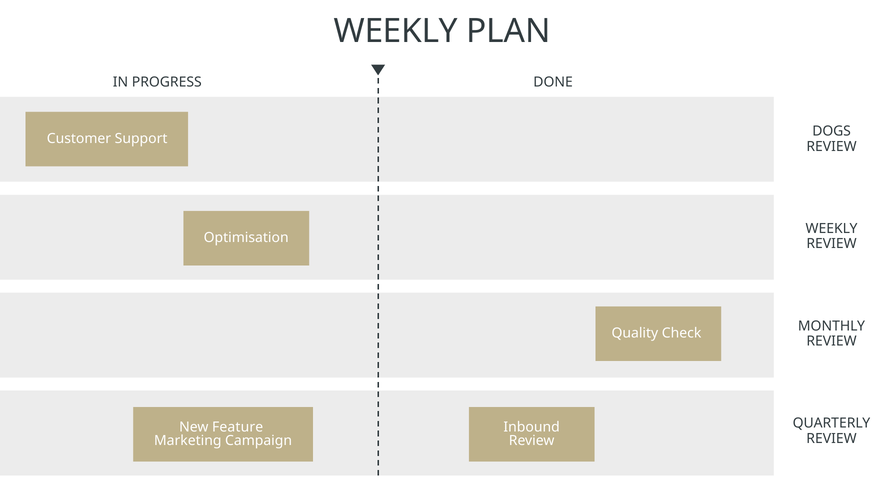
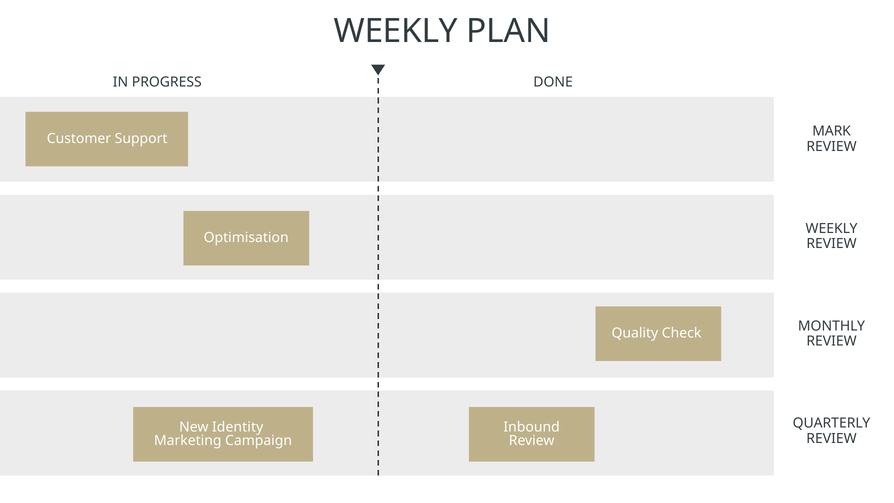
DOGS: DOGS -> MARK (832, 131)
Feature: Feature -> Identity (238, 427)
